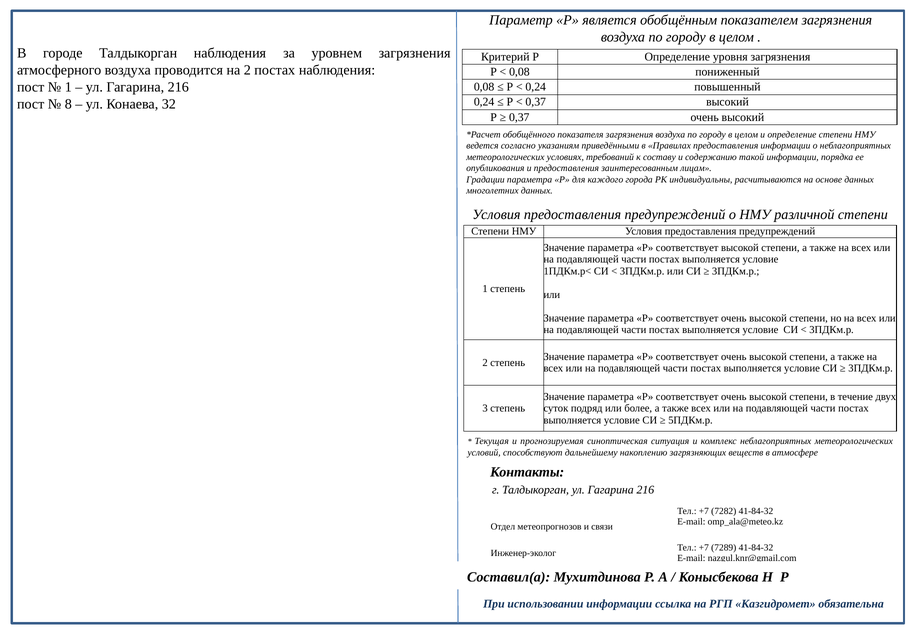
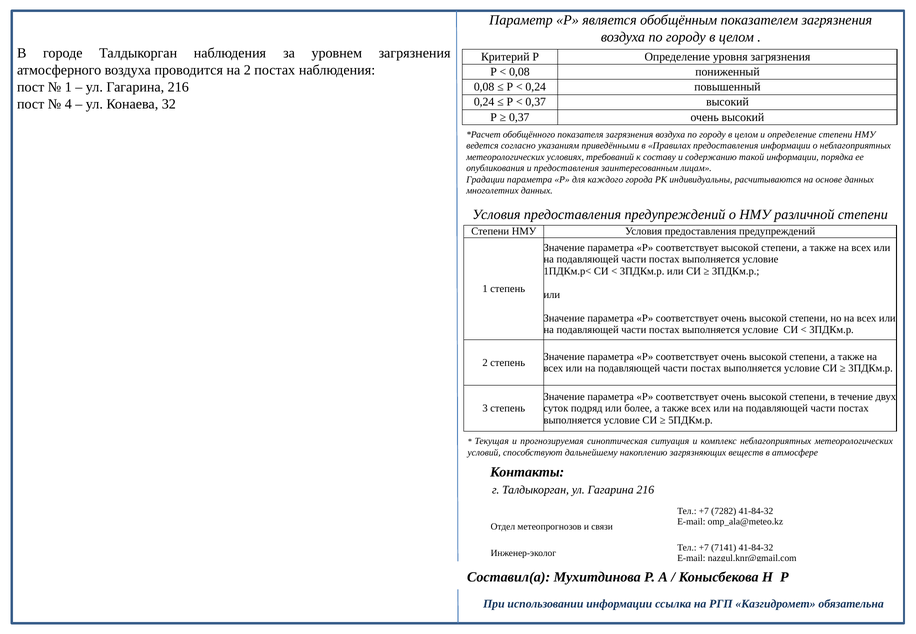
8: 8 -> 4 (68, 104)
7289: 7289 -> 7141 (724, 548)
